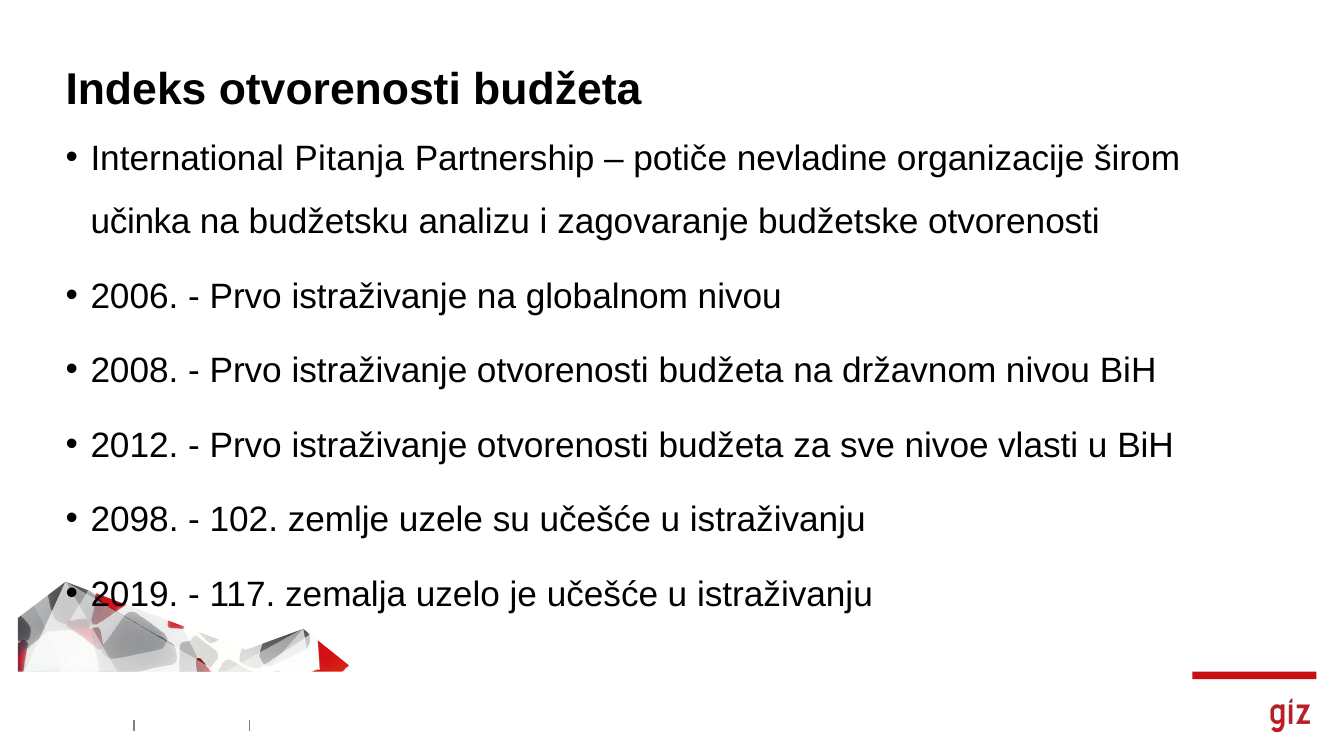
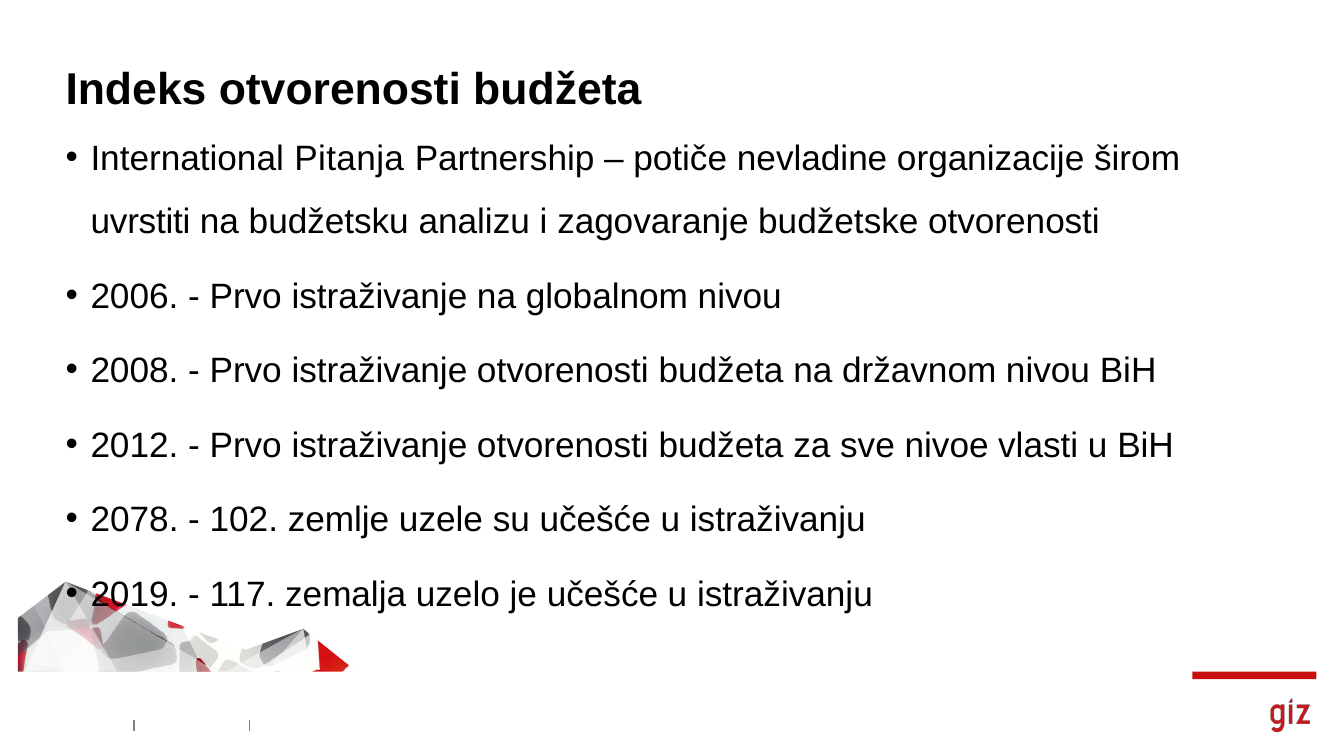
učinka: učinka -> uvrstiti (141, 222)
2098: 2098 -> 2078 (135, 520)
